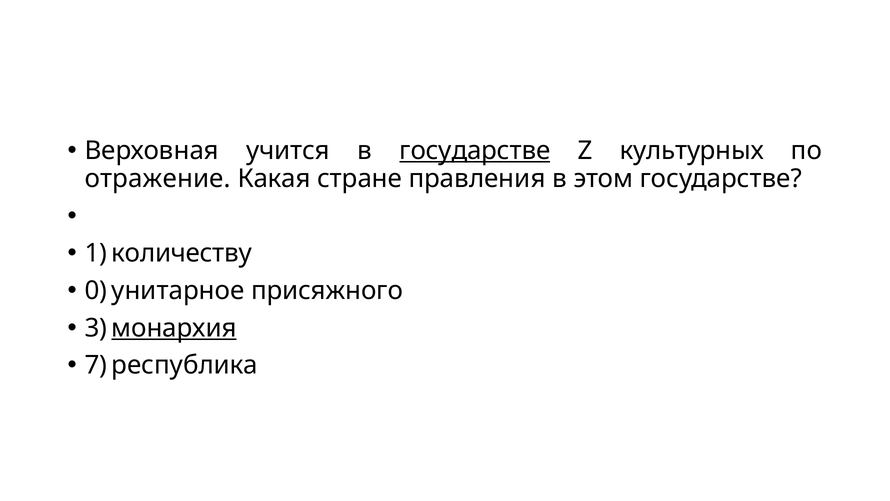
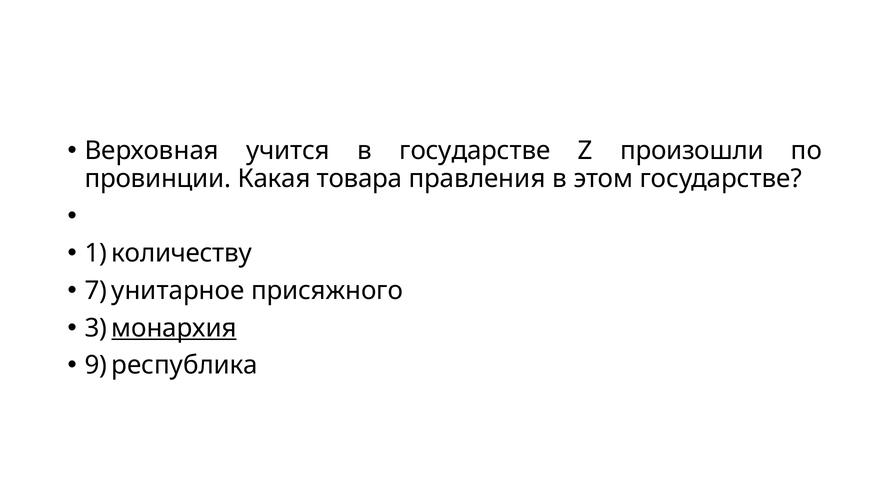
государстве underline: present -> none (475, 150)
культурных: культурных -> произошли (692, 150)
отражение: отражение -> провинции (158, 179)
стране: стране -> товара (360, 179)
0: 0 -> 7 (96, 290)
7: 7 -> 9 (96, 365)
